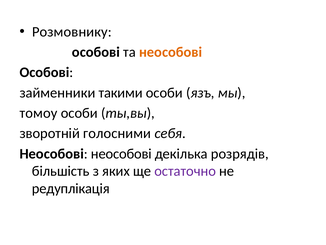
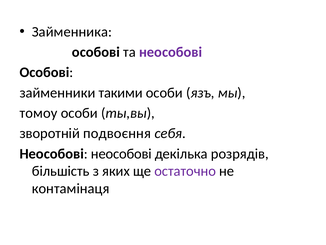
Розмовнику: Розмовнику -> Займенника (72, 32)
неособові colour: orange -> purple (171, 52)
голосними: голосними -> подвоєння (117, 133)
редуплікація: редуплікація -> контамінаця (71, 188)
